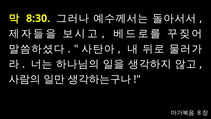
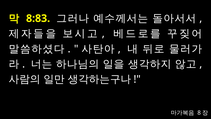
8:30: 8:30 -> 8:83 (38, 18)
